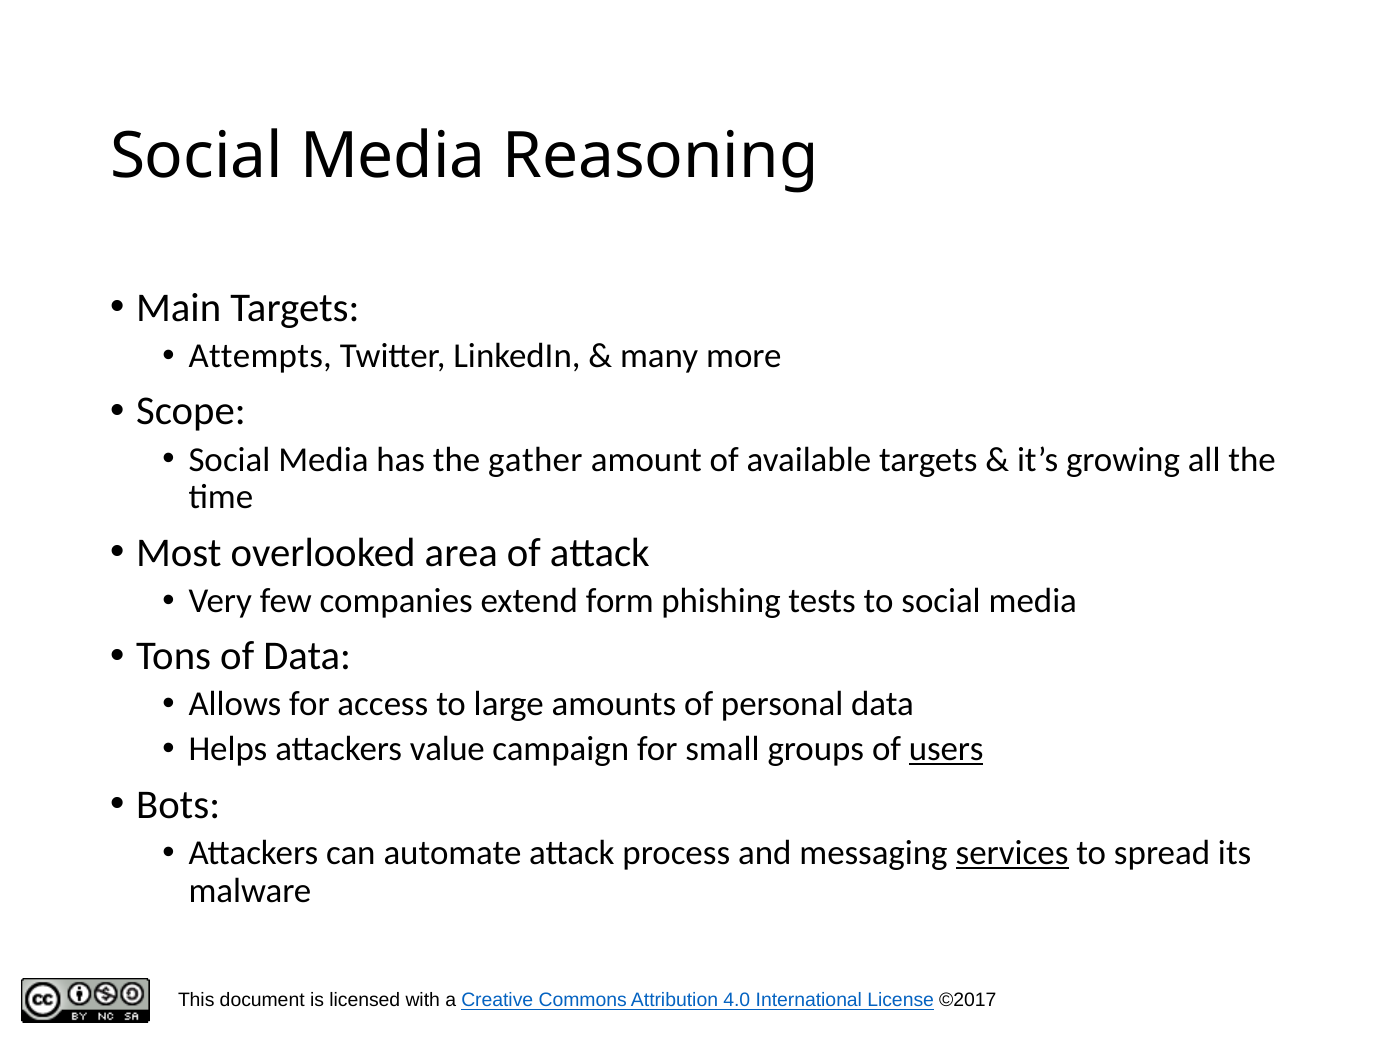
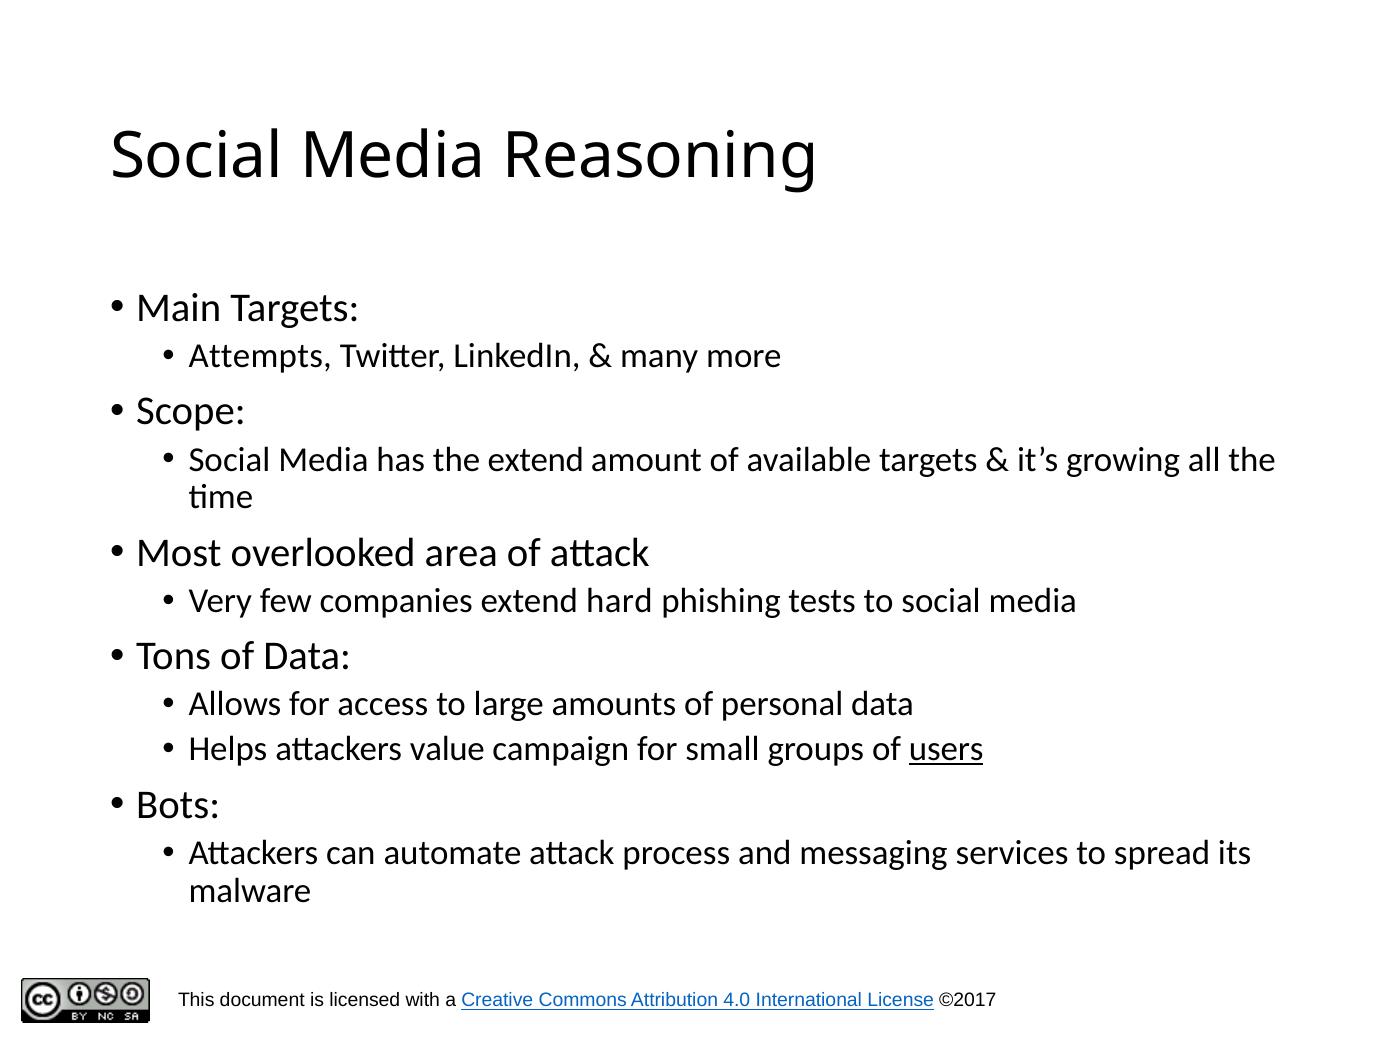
the gather: gather -> extend (536, 459)
form: form -> hard (619, 601)
services underline: present -> none (1012, 853)
